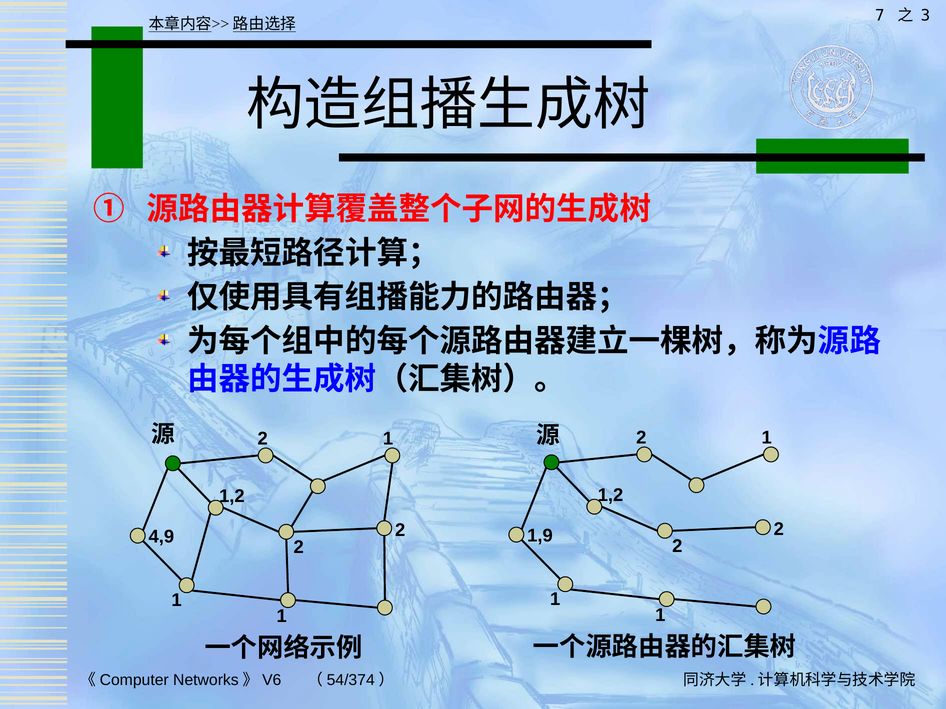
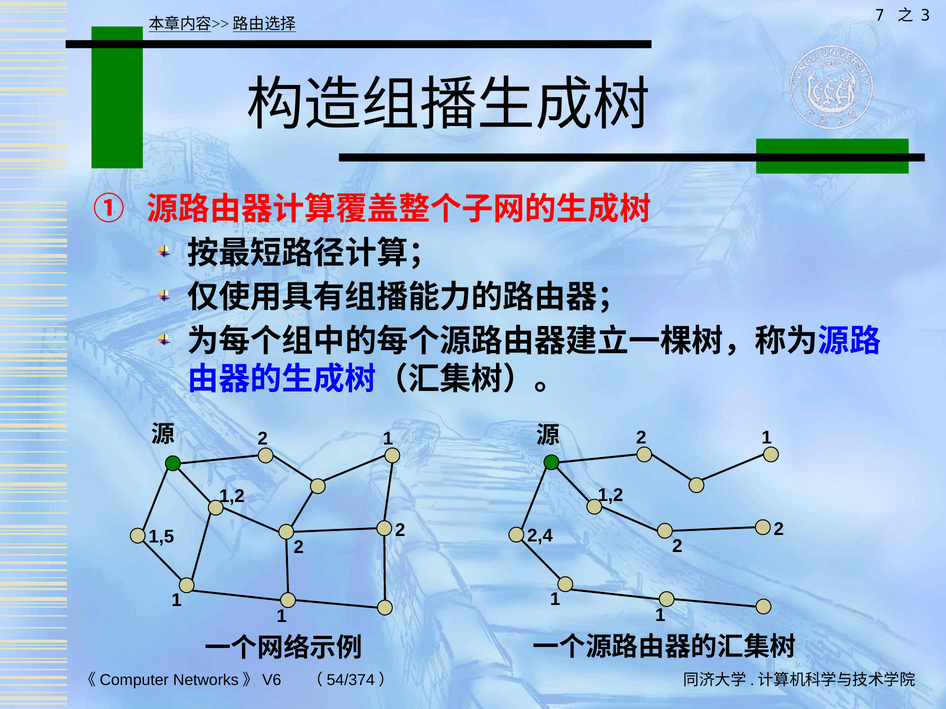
1,9: 1,9 -> 2,4 (540, 536)
4,9: 4,9 -> 1,5 (161, 537)
